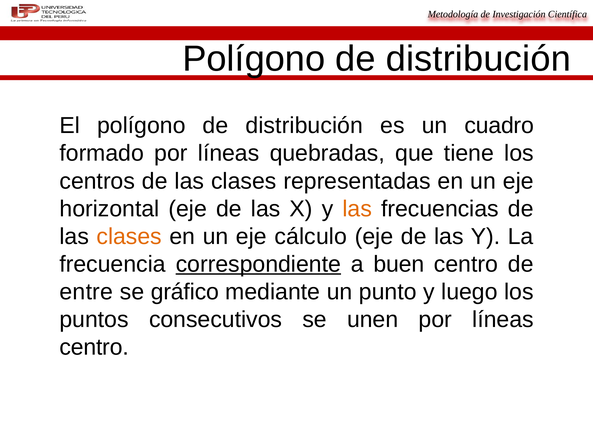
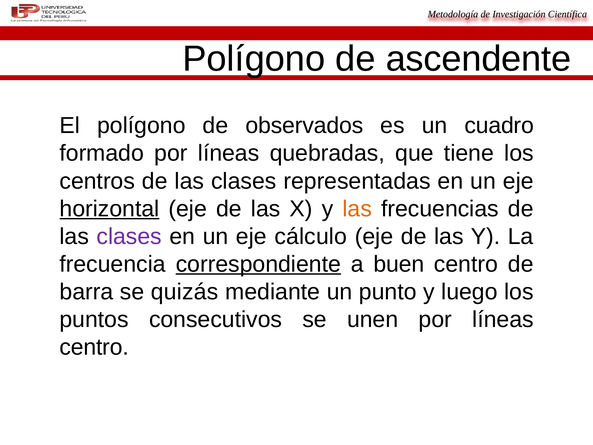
distribución: distribución -> ascendente (478, 59)
El polígono de distribución: distribución -> observados (304, 126)
horizontal underline: none -> present (109, 209)
clases colour: orange -> purple (129, 236)
entre: entre -> barra (86, 292)
gráfico: gráfico -> quizás (185, 292)
